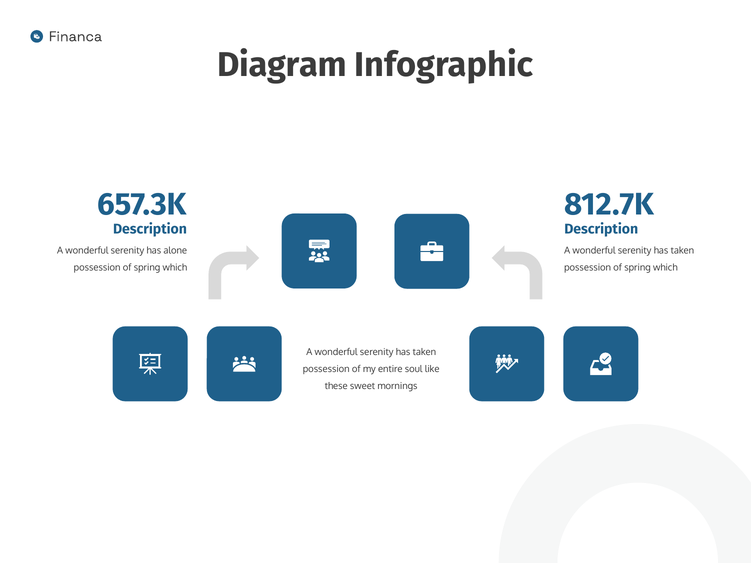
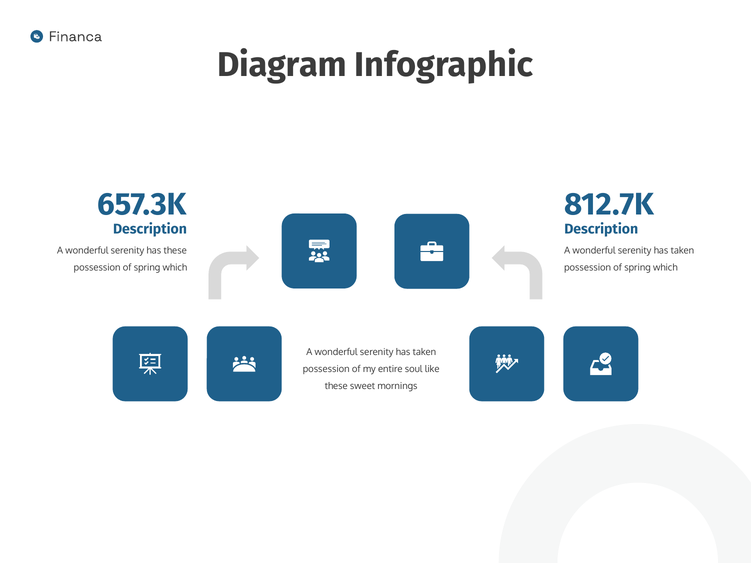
has alone: alone -> these (175, 251)
